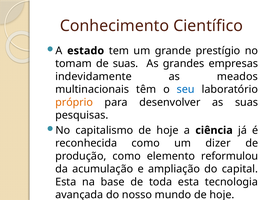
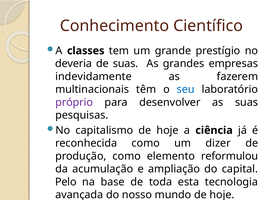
estado: estado -> classes (86, 51)
tomam: tomam -> deveria (74, 64)
meados: meados -> fazerem (237, 77)
próprio colour: orange -> purple (74, 102)
Esta: Esta -> Pelo (66, 182)
